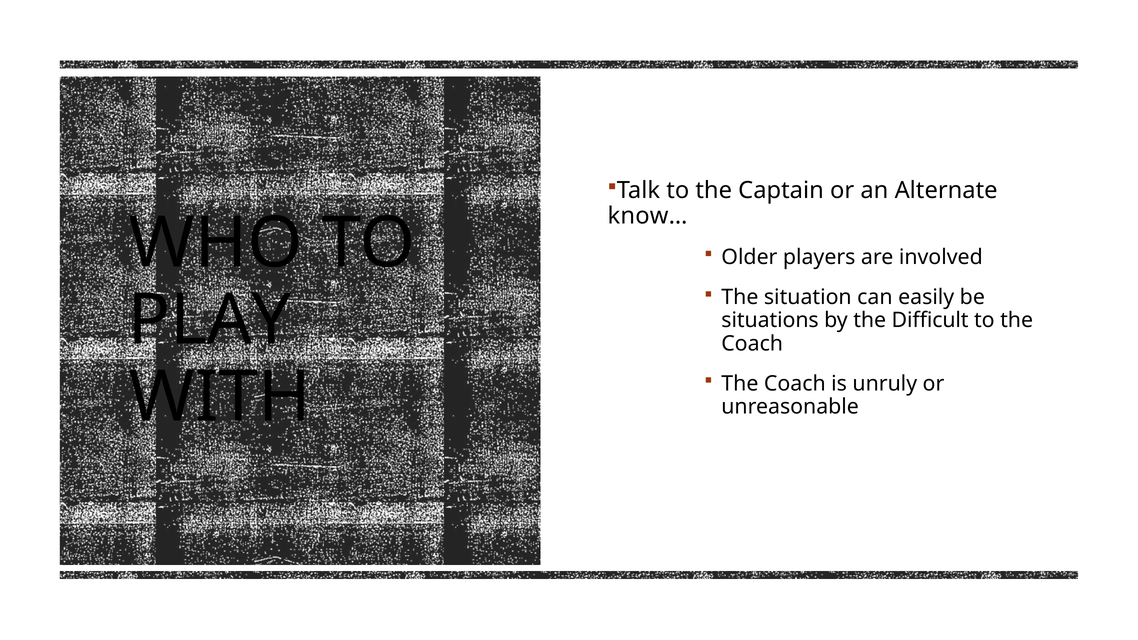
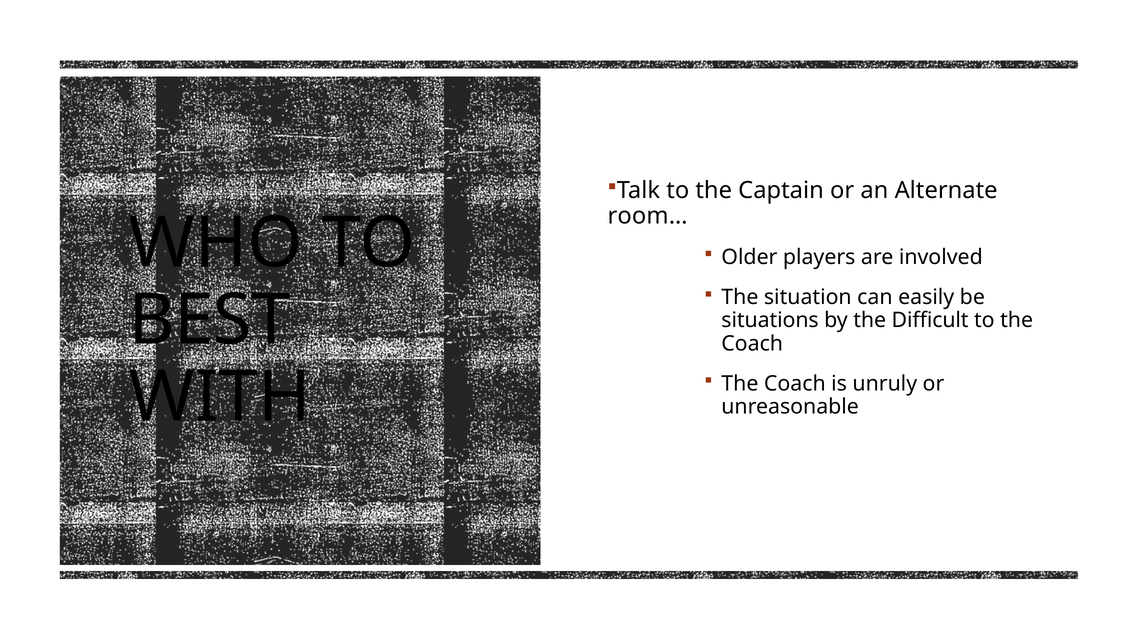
know…: know… -> room… (648, 216)
PLAY: PLAY -> BEST (210, 320)
